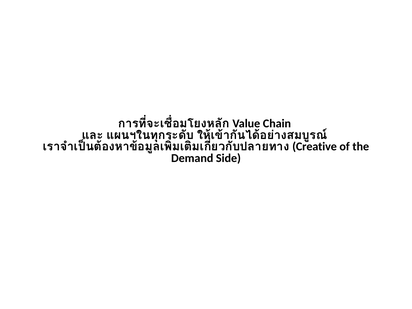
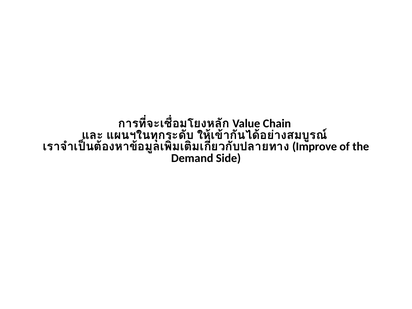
Creative: Creative -> Improve (315, 147)
